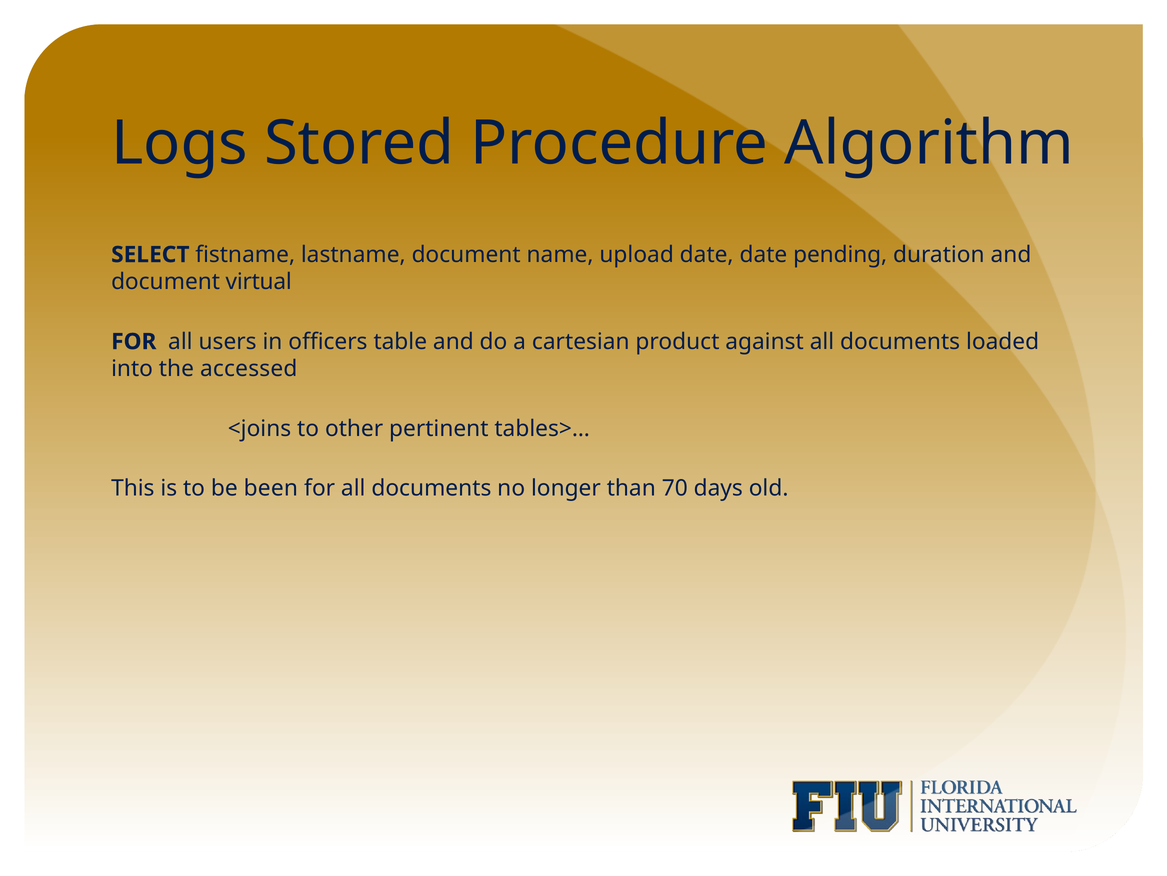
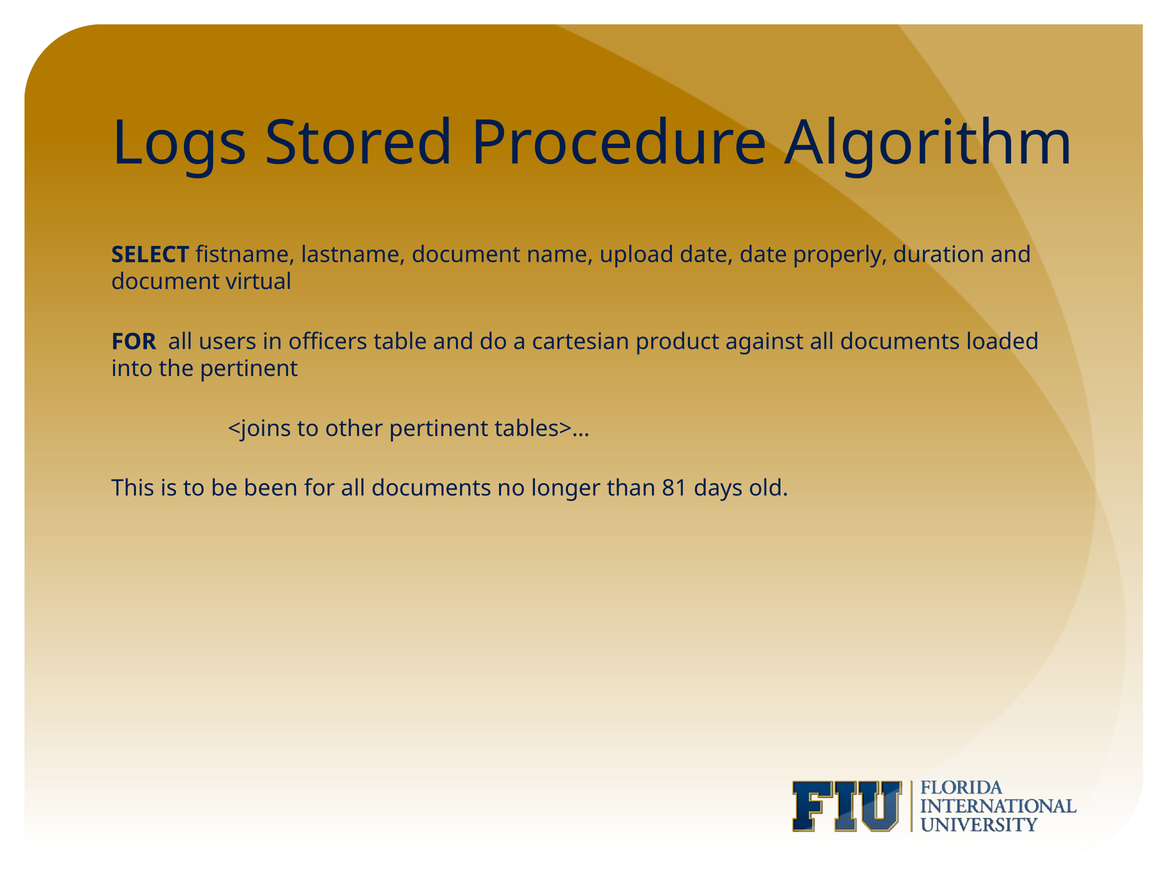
pending: pending -> properly (840, 254)
the accessed: accessed -> pertinent (249, 369)
70: 70 -> 81 (675, 488)
